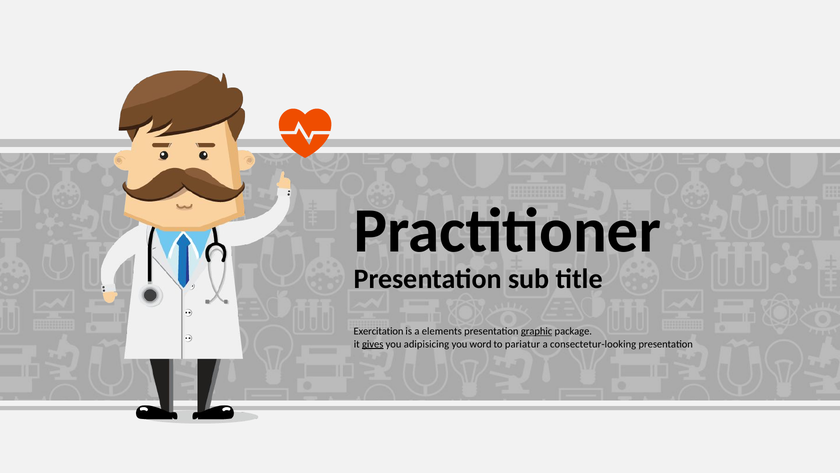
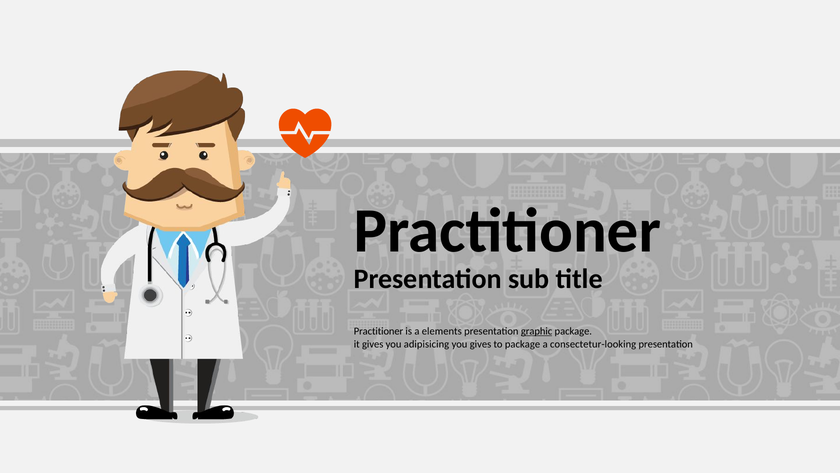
Exercitation: Exercitation -> Practitioner (378, 331)
gives underline: present -> none (373, 344)
you word: word -> gives (481, 344)
to pariatur: pariatur -> package (523, 344)
